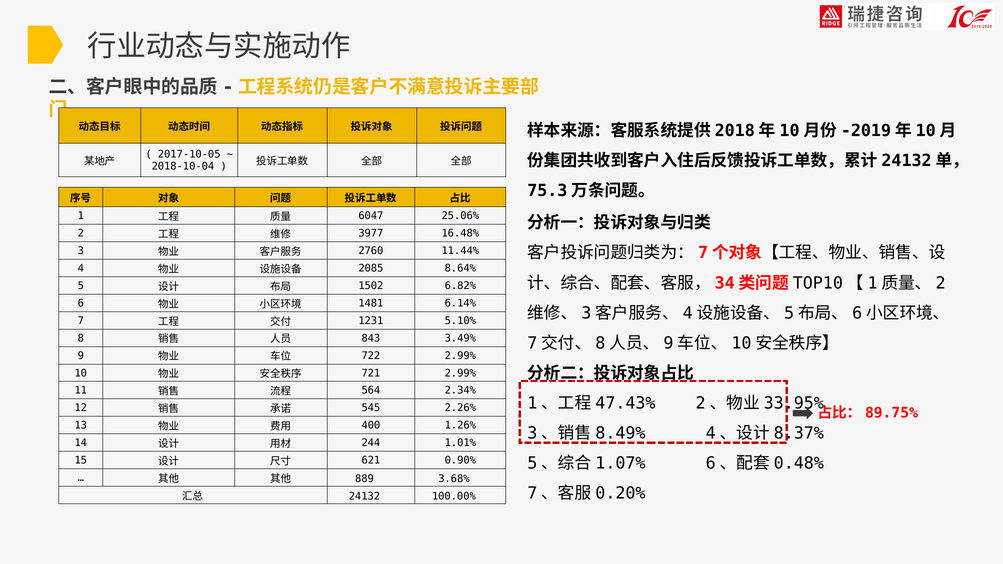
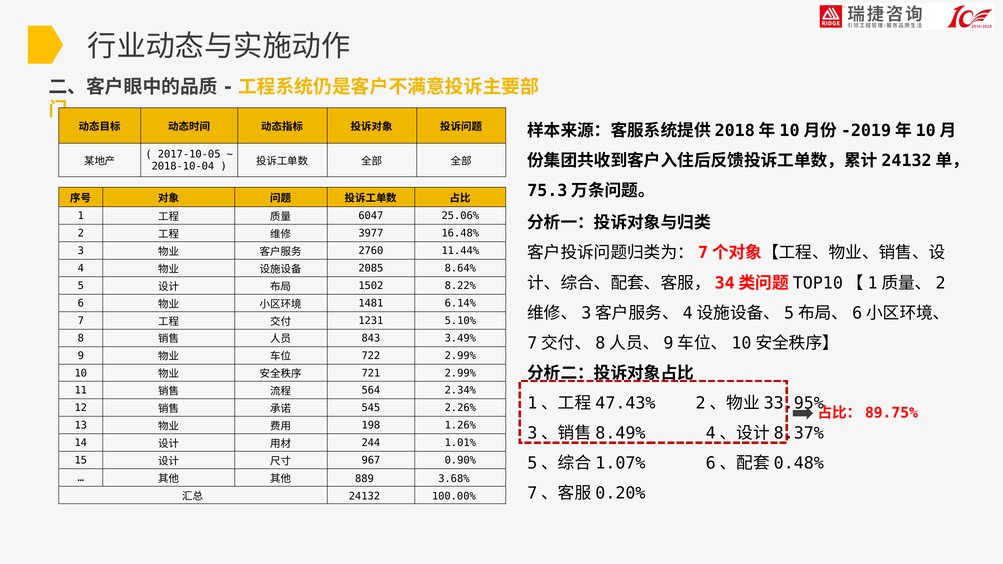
6.82%: 6.82% -> 8.22% (460, 286)
400: 400 -> 198 (371, 426)
621: 621 -> 967 (371, 461)
